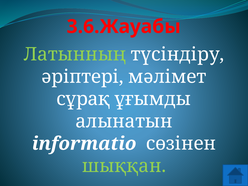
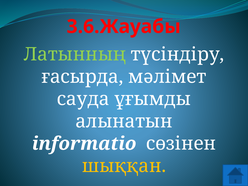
әріптері: әріптері -> ғасырда (82, 77)
сұрақ: сұрақ -> сауда (83, 99)
шыққан colour: light green -> yellow (124, 166)
